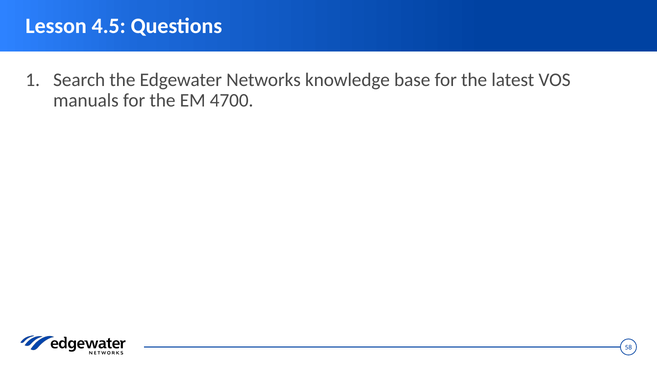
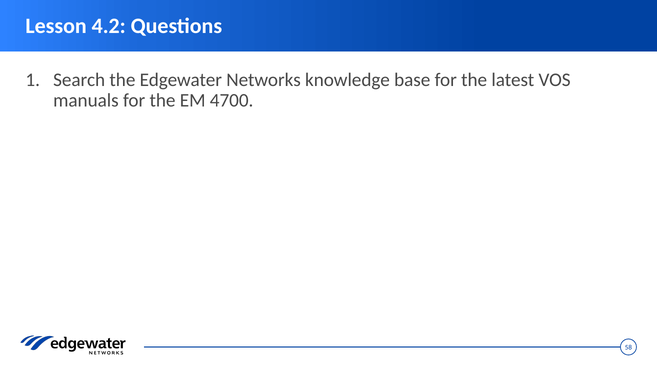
4.5: 4.5 -> 4.2 (109, 26)
